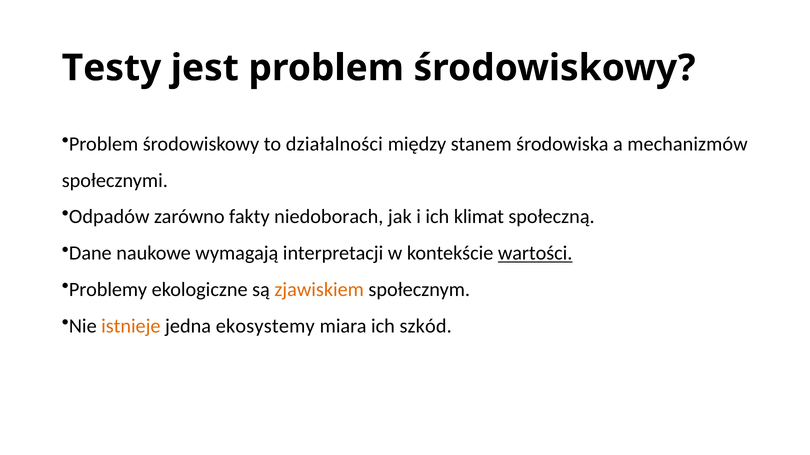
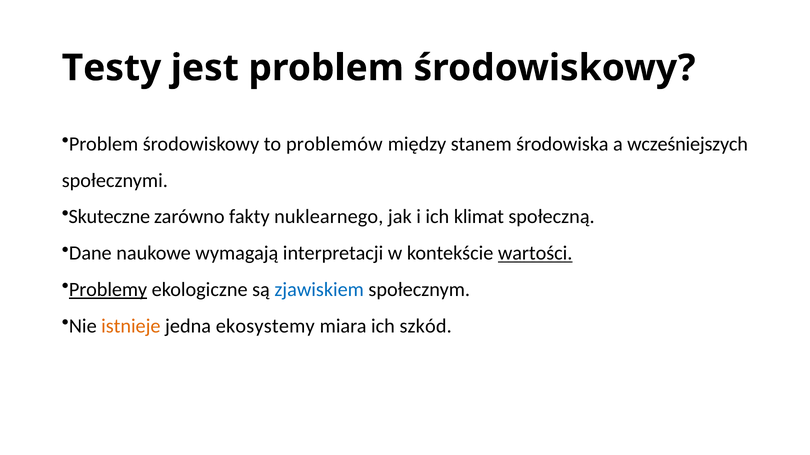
działalności: działalności -> problemów (334, 144)
mechanizmów: mechanizmów -> wcześniejszych (688, 144)
Odpadów: Odpadów -> Skuteczne (109, 217)
niedoborach: niedoborach -> nuklearnego (329, 217)
Problemy underline: none -> present (108, 290)
zjawiskiem colour: orange -> blue (319, 290)
